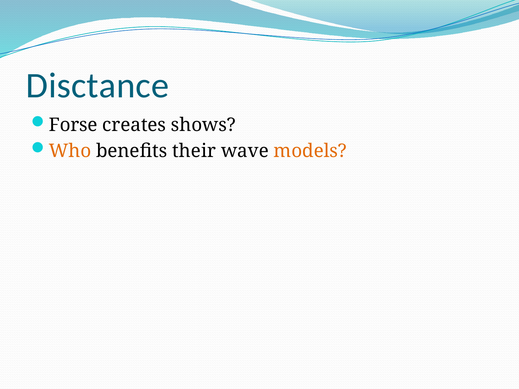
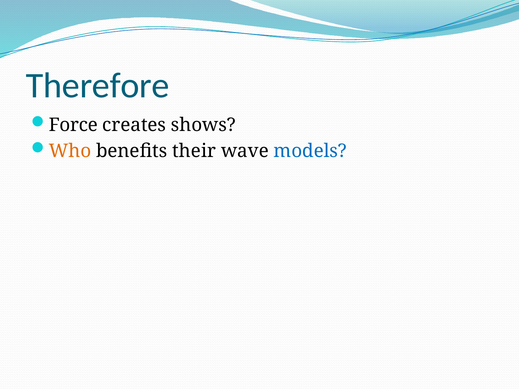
Disctance: Disctance -> Therefore (98, 86)
Forse: Forse -> Force (73, 125)
models colour: orange -> blue (310, 151)
